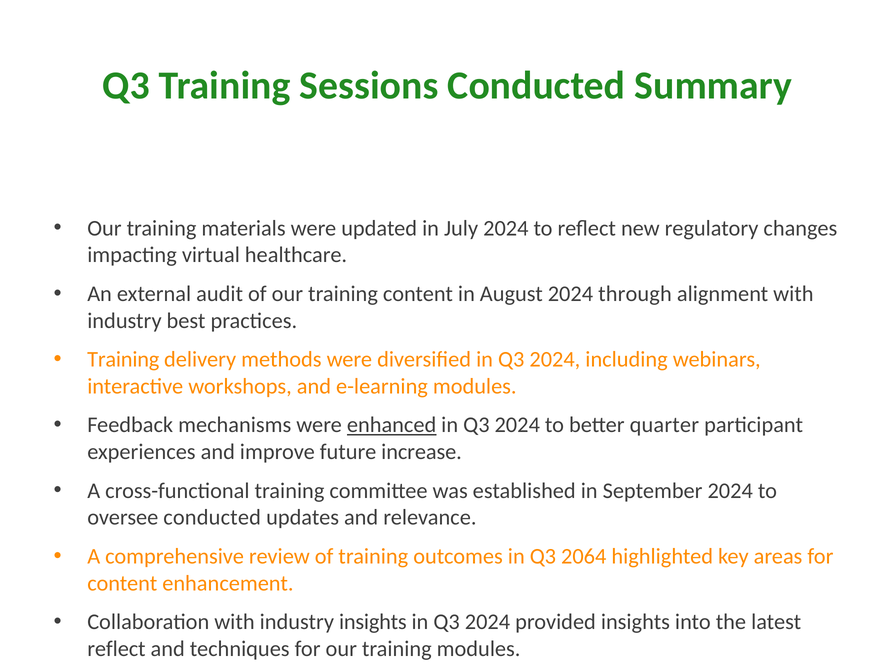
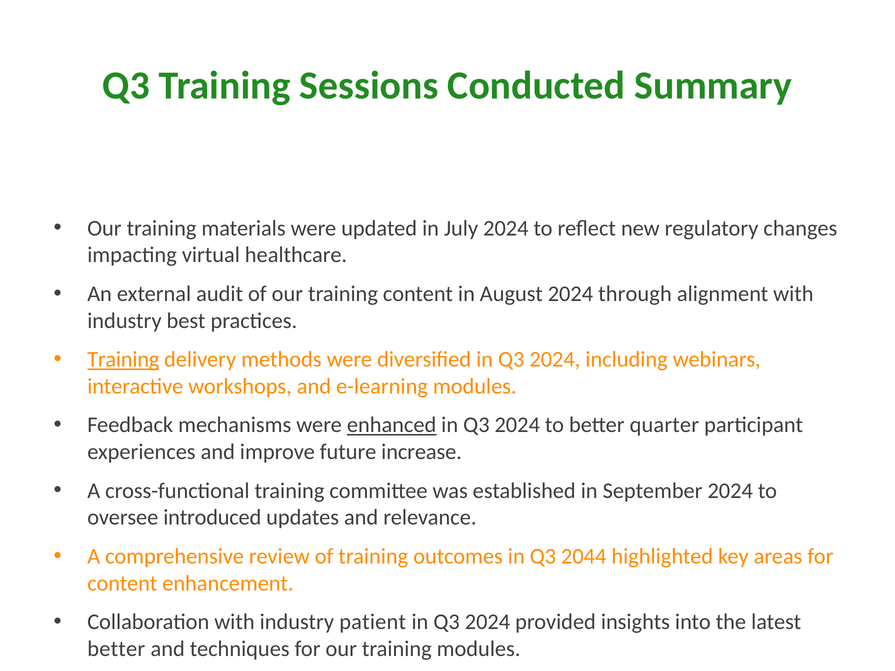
Training underline: none -> present (123, 360)
oversee conducted: conducted -> introduced (212, 518)
2064: 2064 -> 2044 (584, 557)
industry insights: insights -> patient (373, 622)
reflect: reflect -> better (116, 649)
